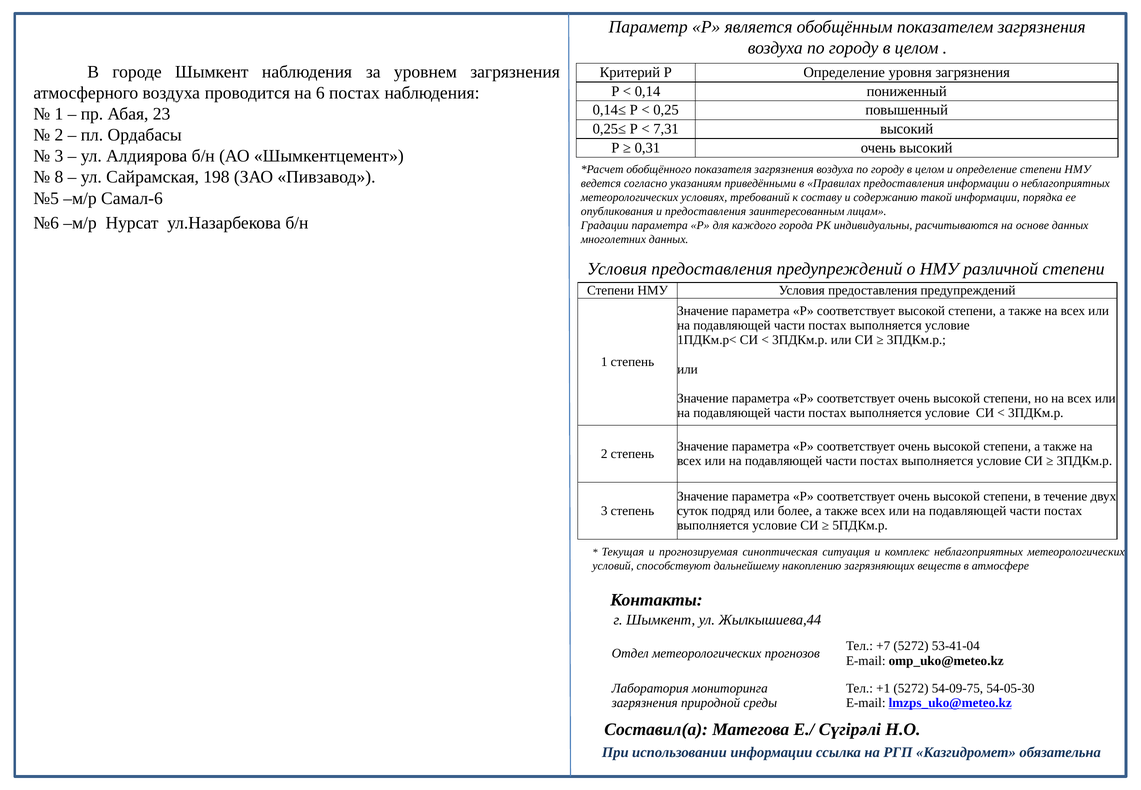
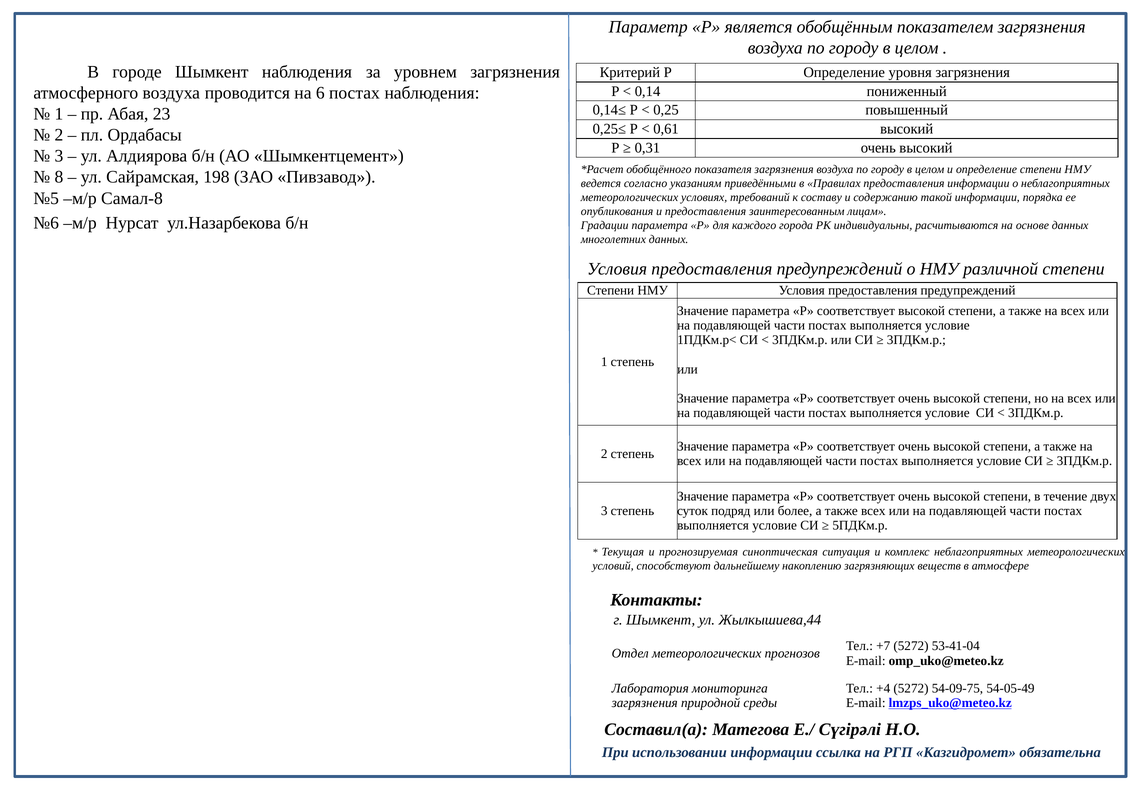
7,31: 7,31 -> 0,61 (666, 129)
Самал-6: Самал-6 -> Самал-8 (132, 198)
+1: +1 -> +4 (883, 688)
54-05-30: 54-05-30 -> 54-05-49 (1010, 688)
